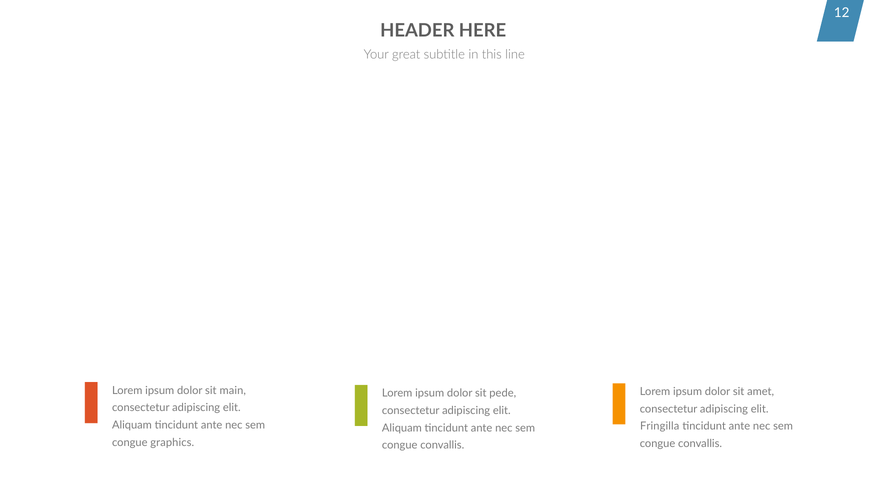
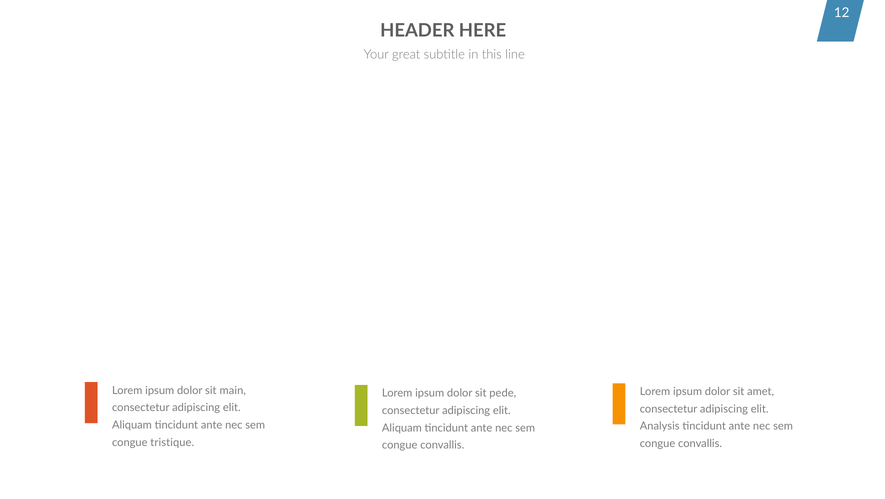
Fringilla: Fringilla -> Analysis (660, 426)
graphics: graphics -> tristique (172, 442)
